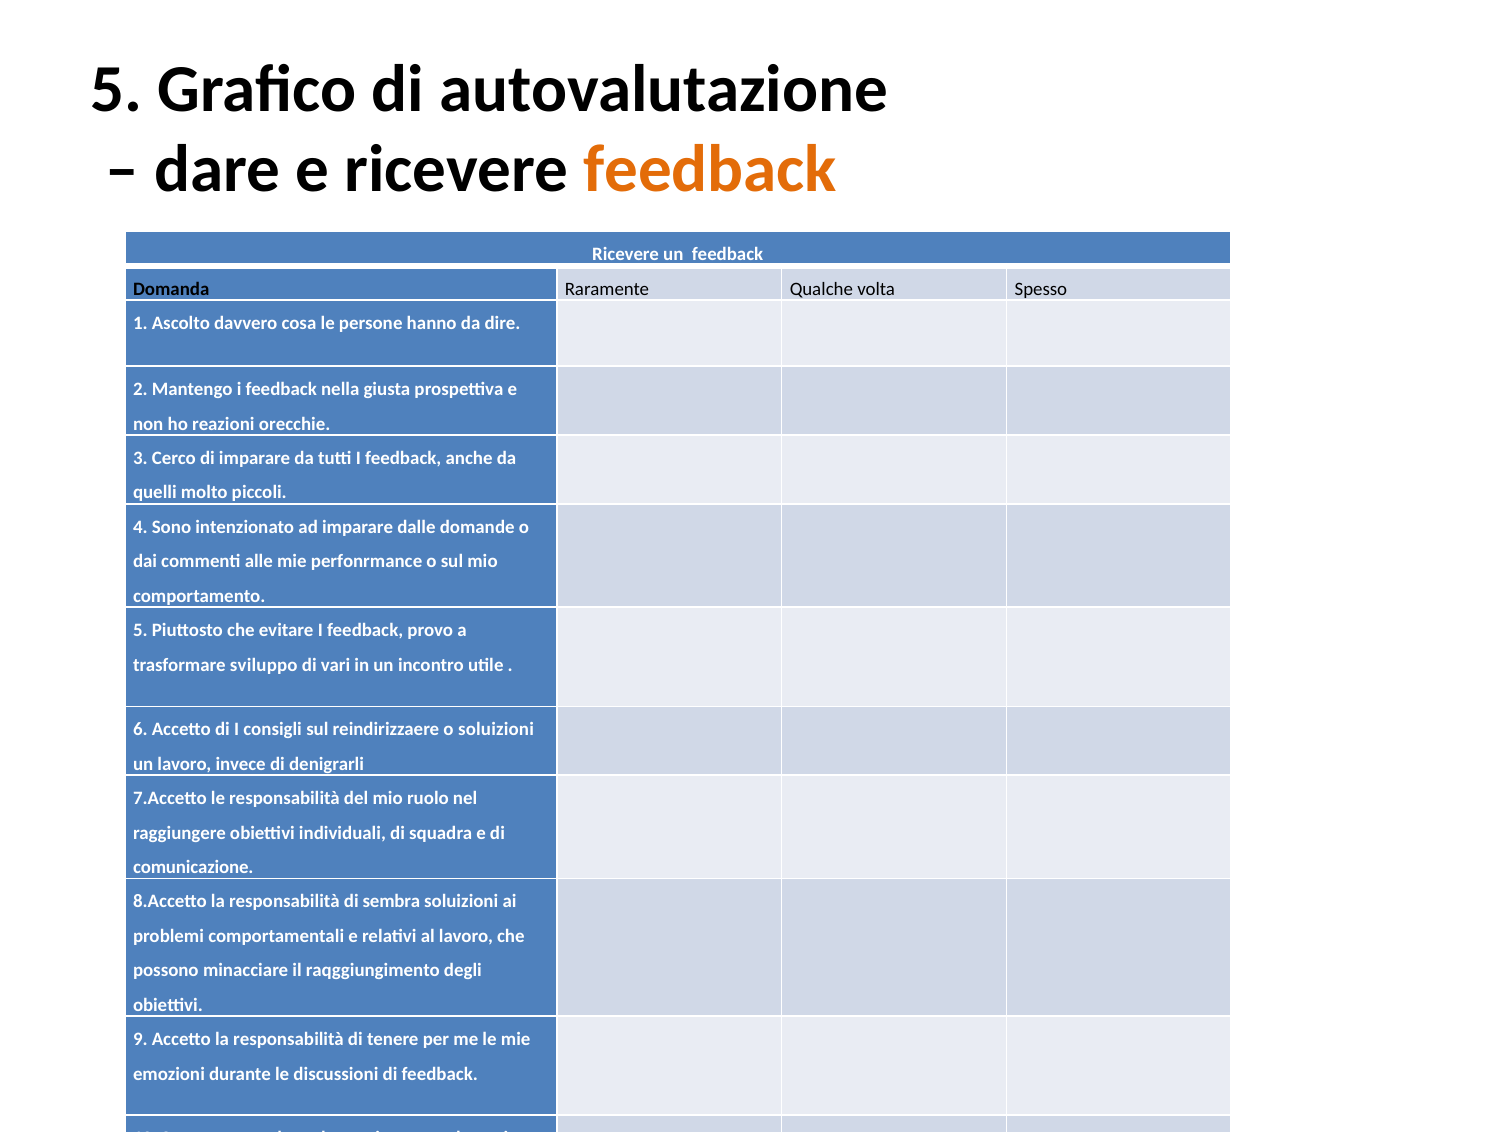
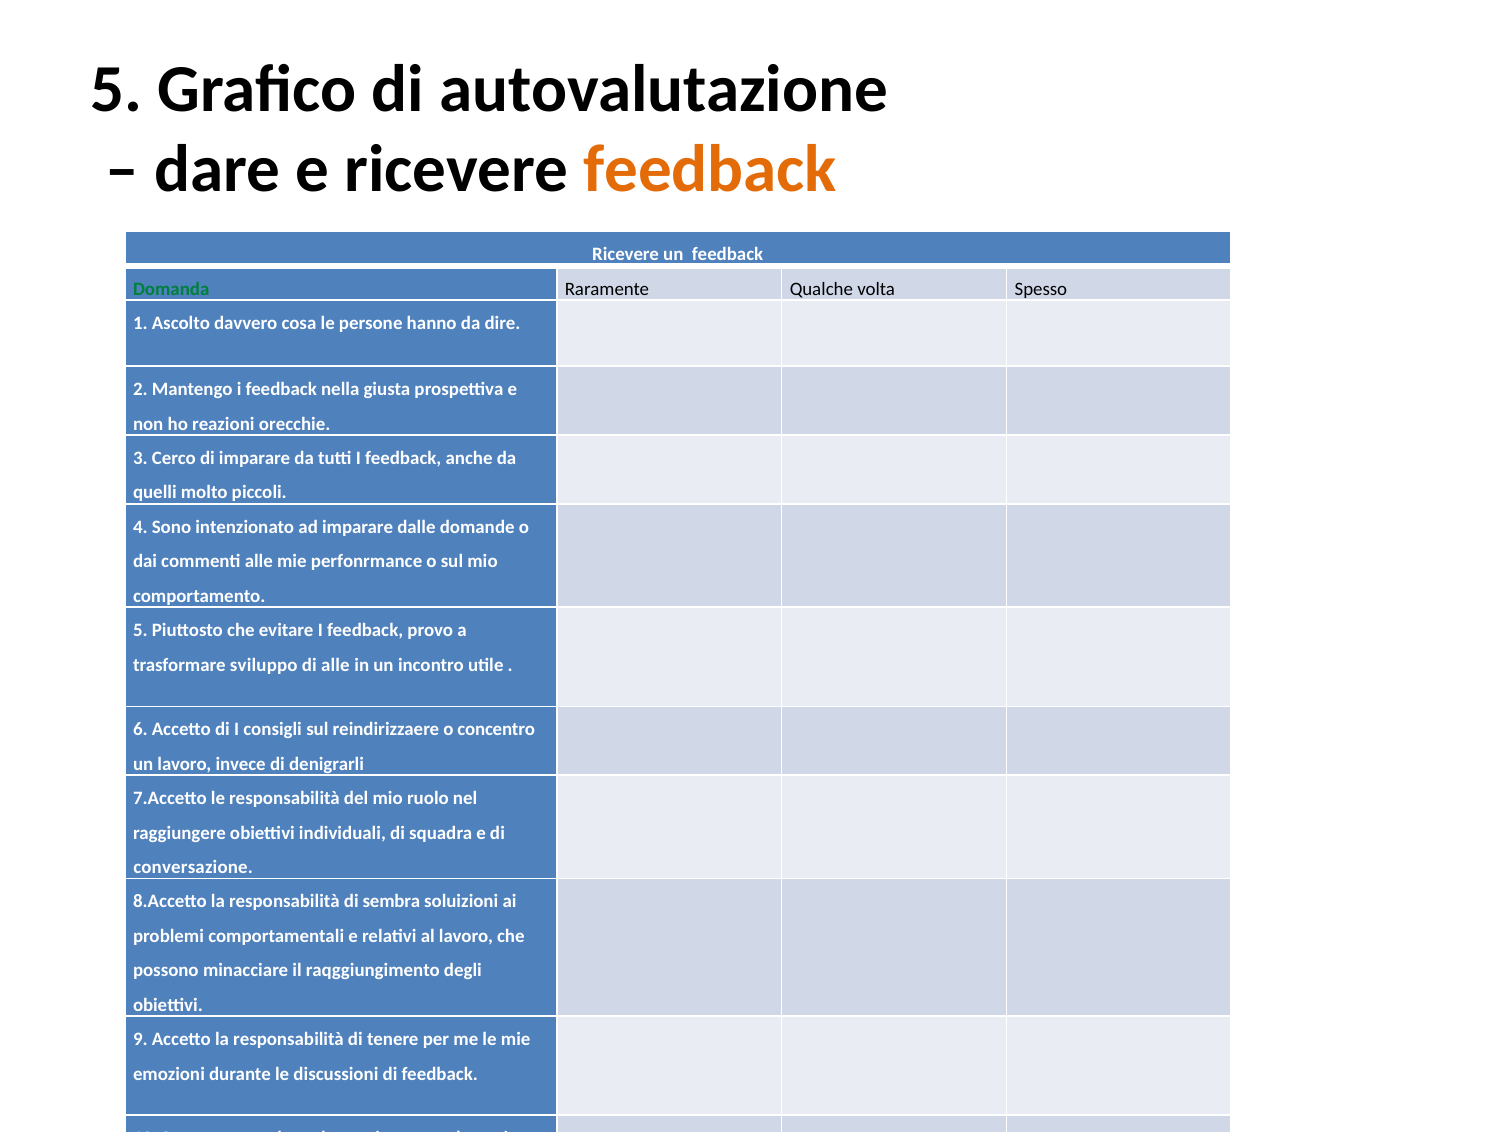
Domanda colour: black -> green (171, 289)
di vari: vari -> alle (335, 665)
o soluizioni: soluizioni -> concentro (496, 730)
comunicazione: comunicazione -> conversazione (193, 868)
